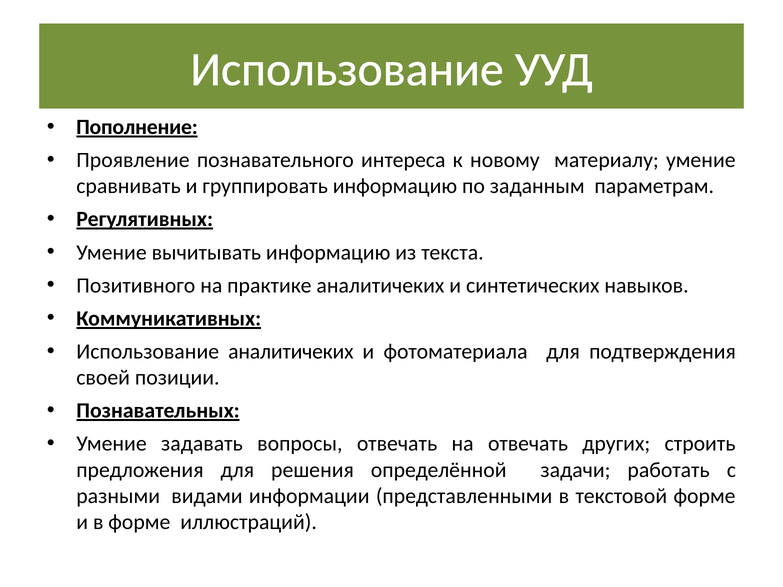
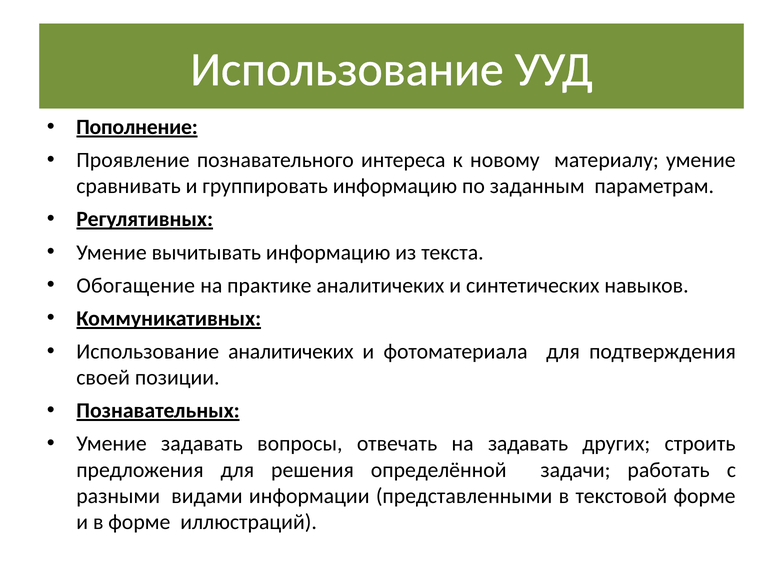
Позитивного: Позитивного -> Обогащение (136, 286)
на отвечать: отвечать -> задавать (528, 444)
